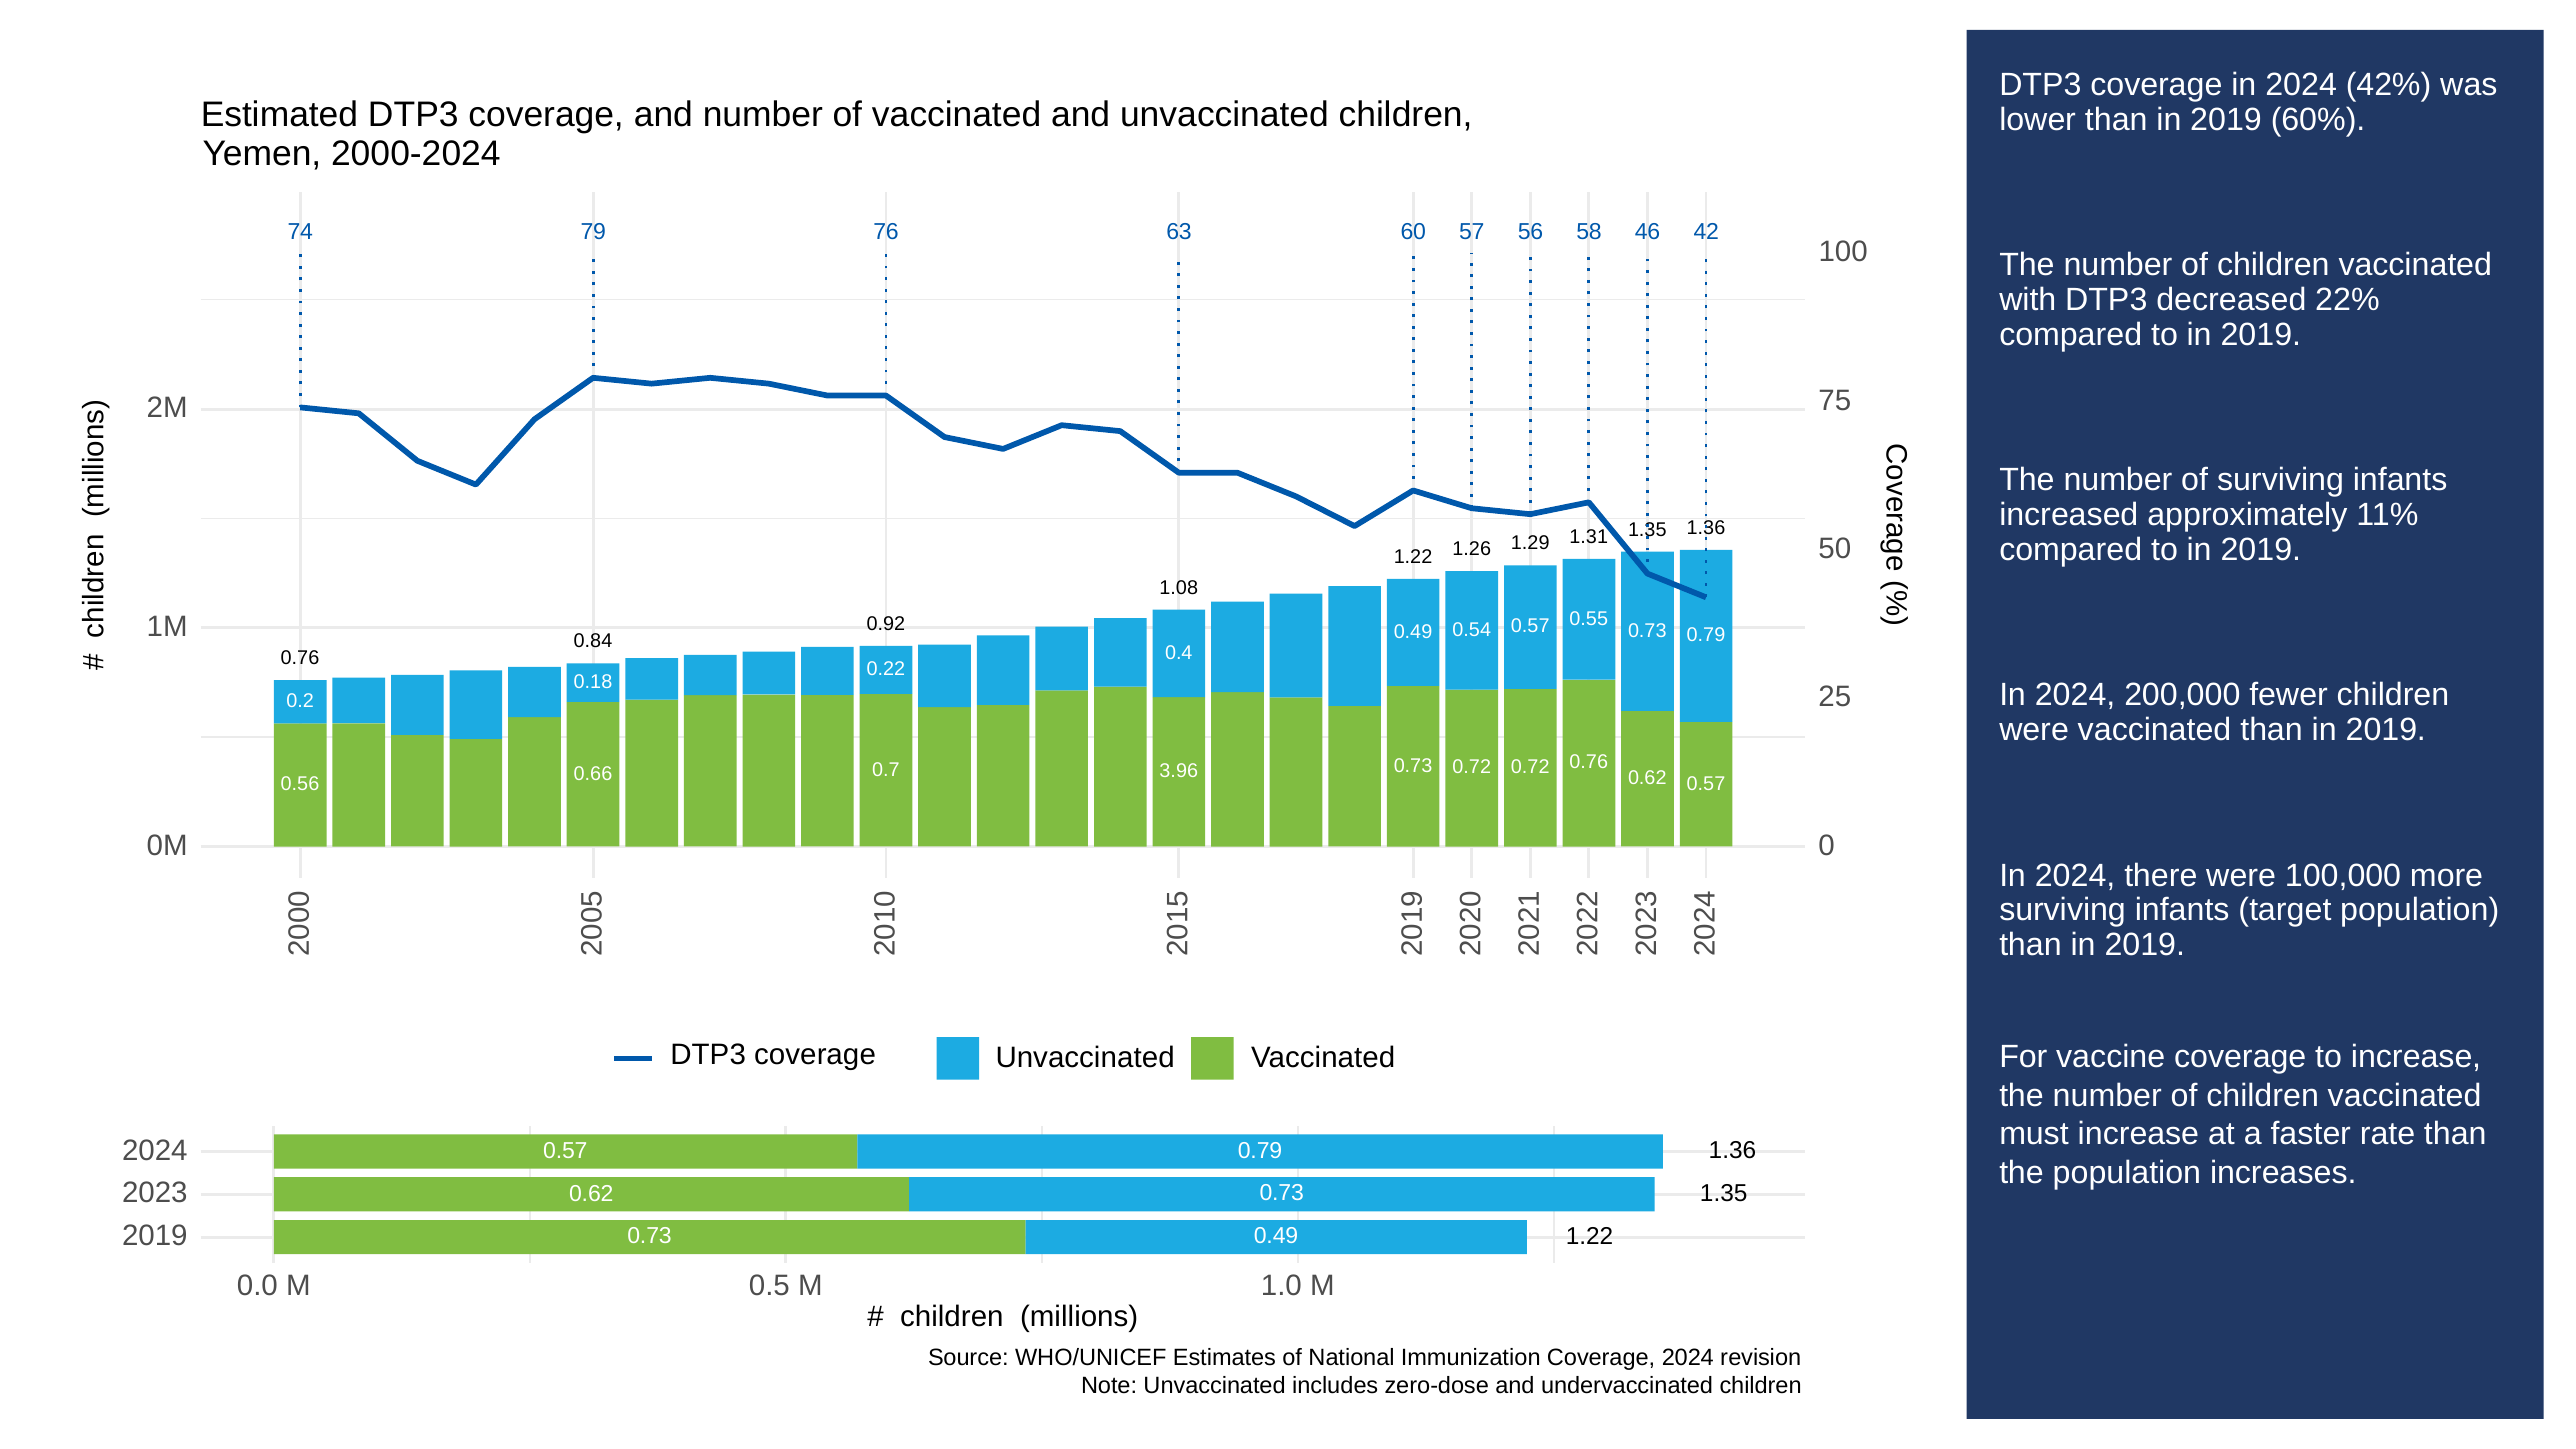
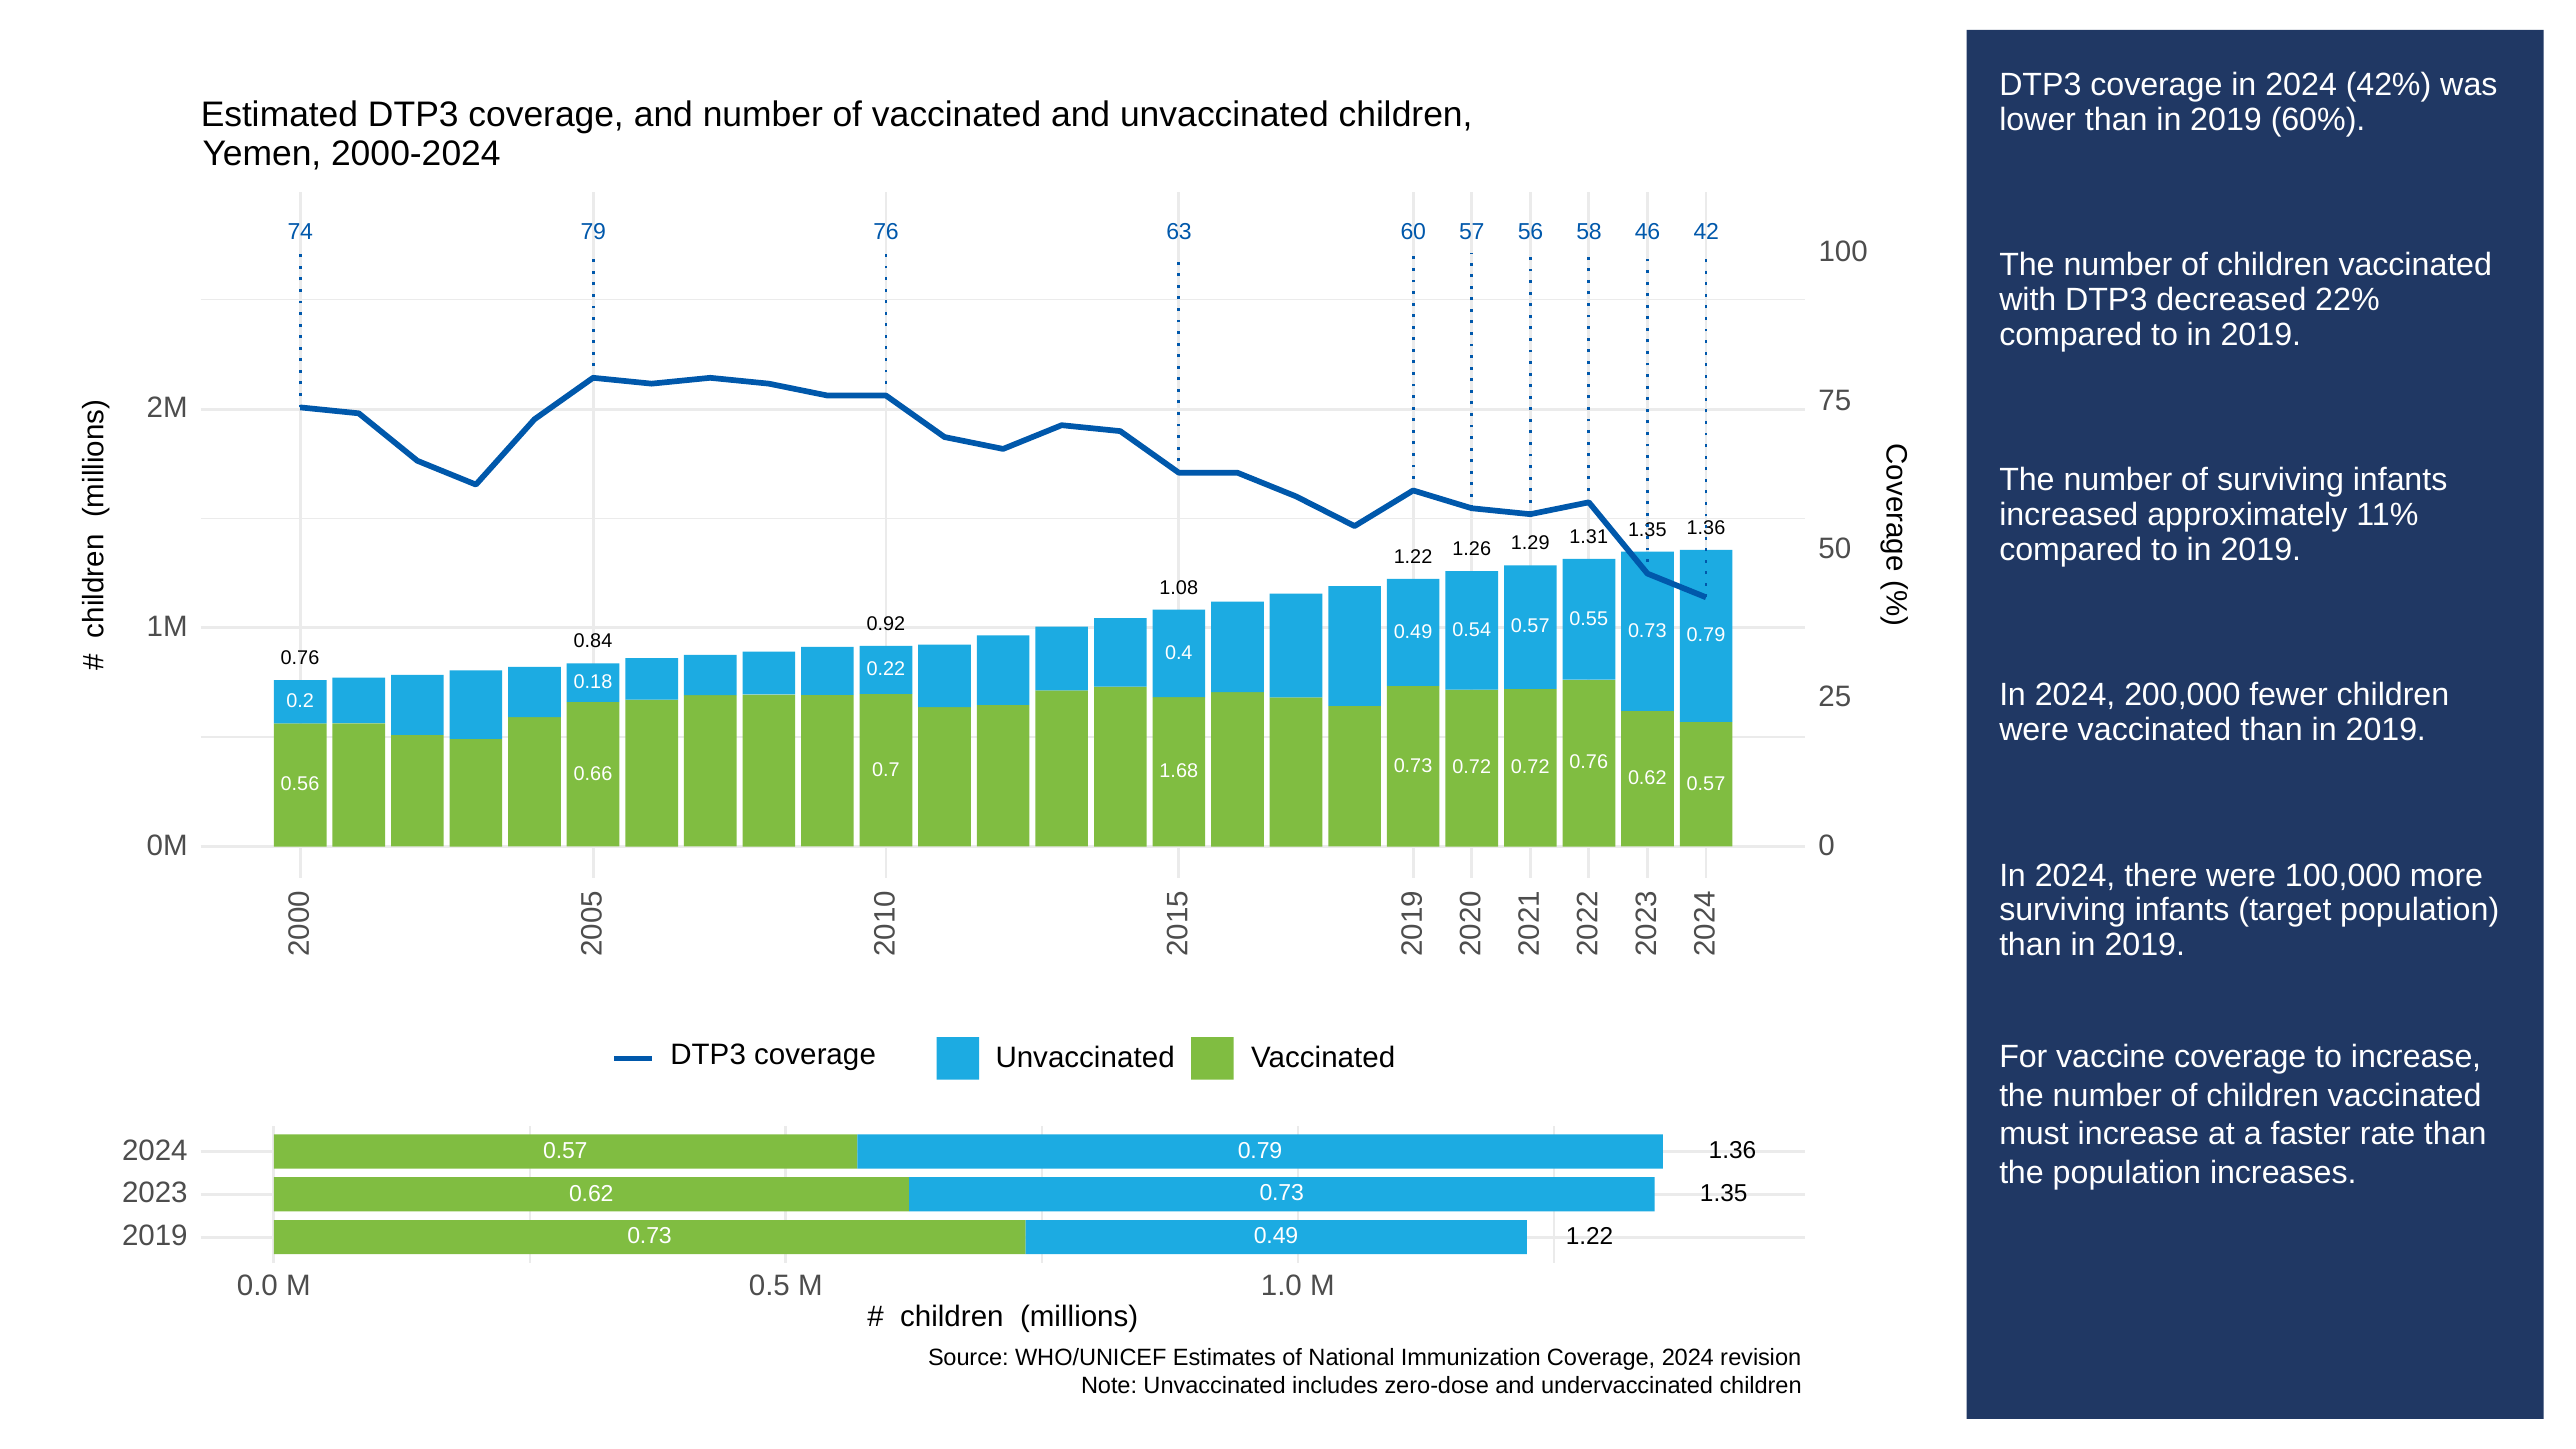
3.96: 3.96 -> 1.68 (1179, 771)
